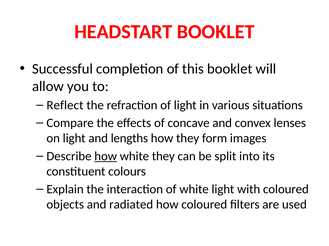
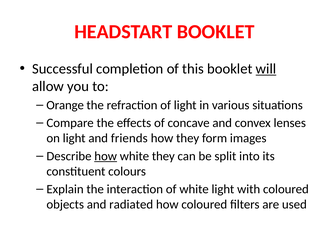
will underline: none -> present (266, 69)
Reflect: Reflect -> Orange (65, 105)
lengths: lengths -> friends (129, 139)
